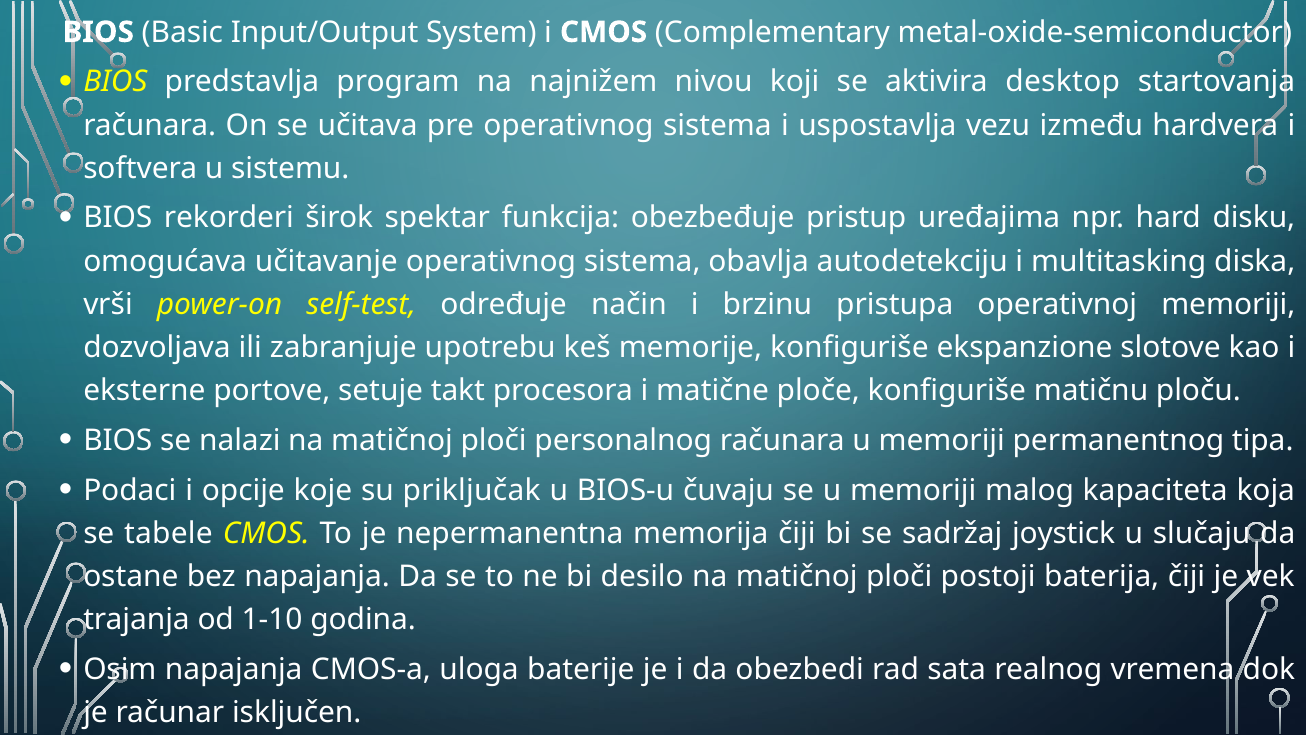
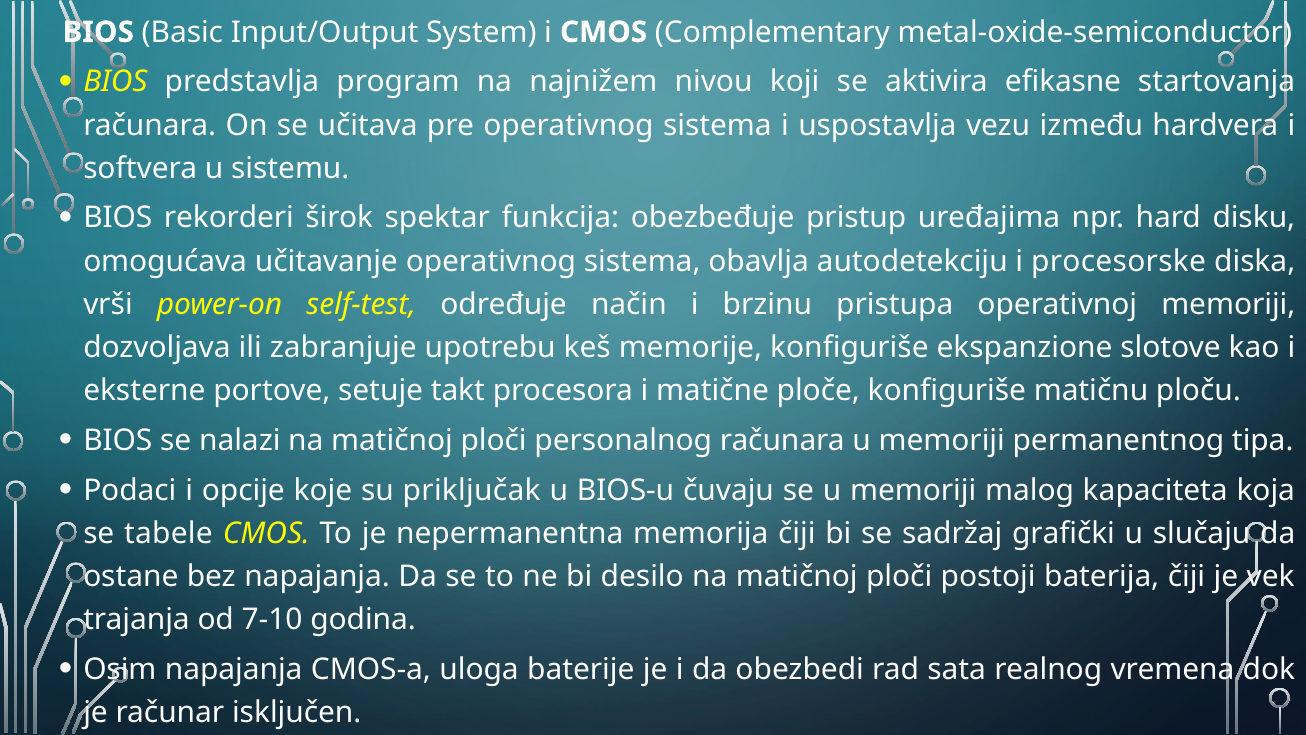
desktop: desktop -> efikasne (1063, 82)
multitasking: multitasking -> procesorske (1119, 261)
joystick: joystick -> grafički (1064, 533)
1-10: 1-10 -> 7-10 (272, 619)
